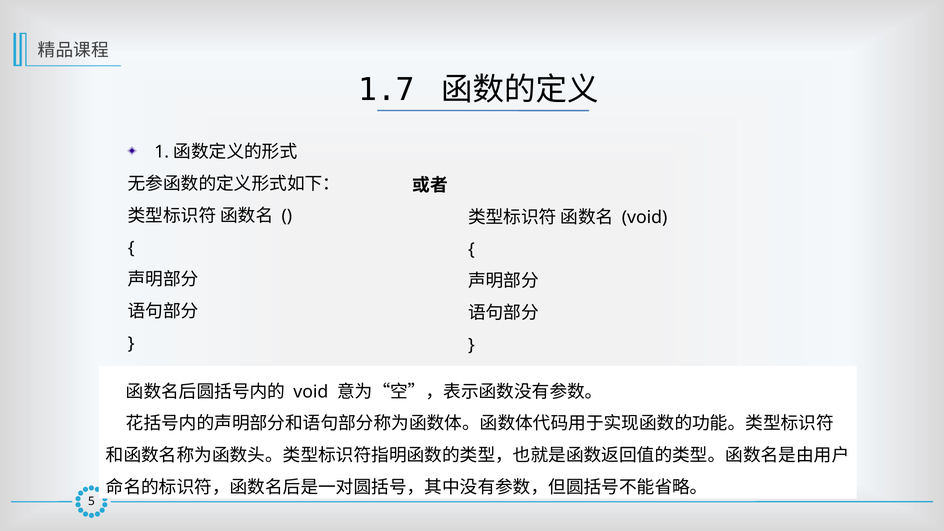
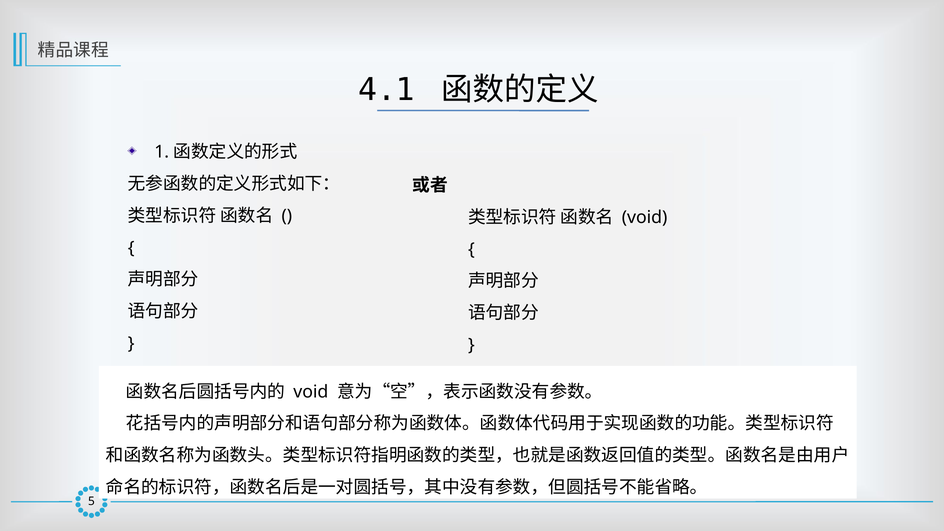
1.7: 1.7 -> 4.1 (387, 90)
